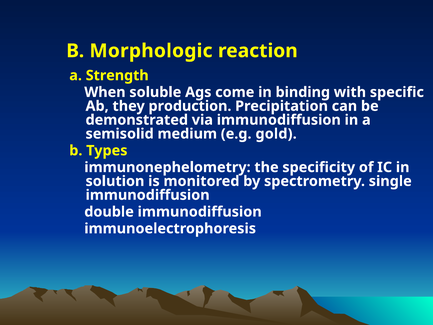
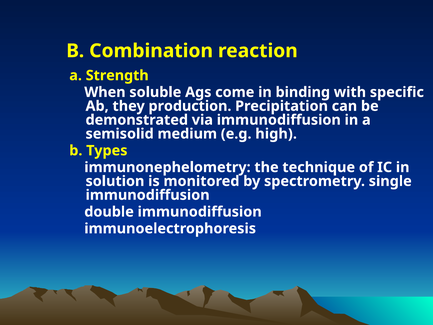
Morphologic: Morphologic -> Combination (151, 51)
gold: gold -> high (276, 134)
specificity: specificity -> technique (319, 167)
